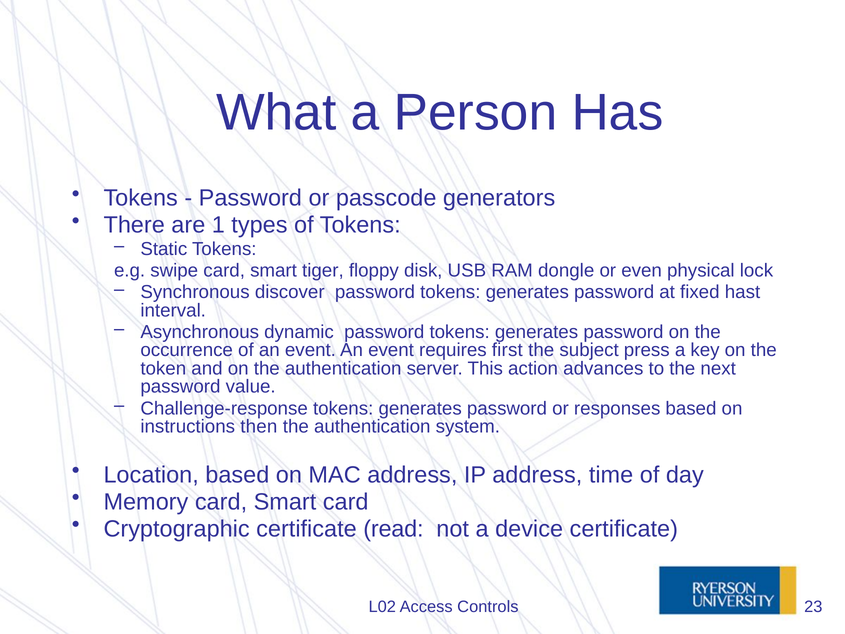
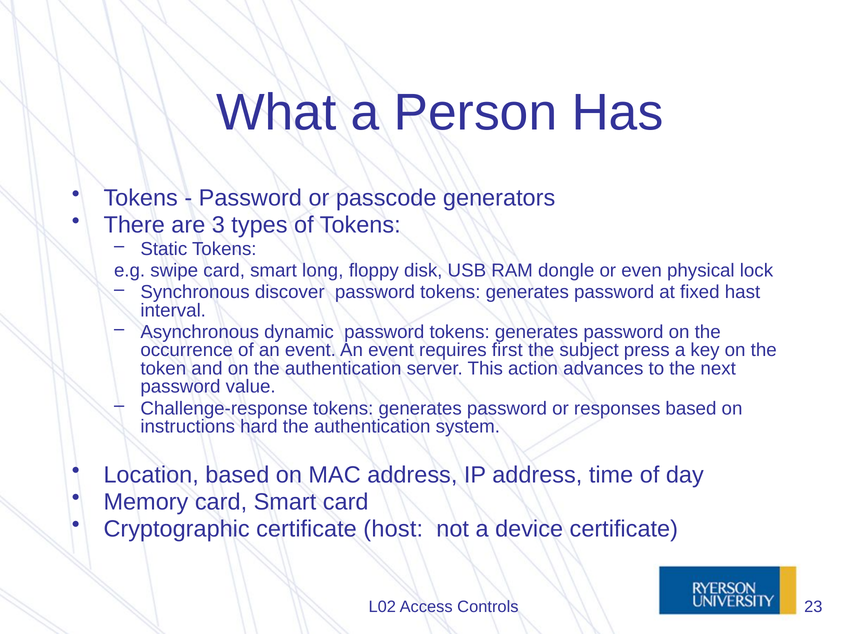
1: 1 -> 3 (218, 225)
tiger: tiger -> long (323, 270)
then: then -> hard (259, 426)
read: read -> host (393, 529)
